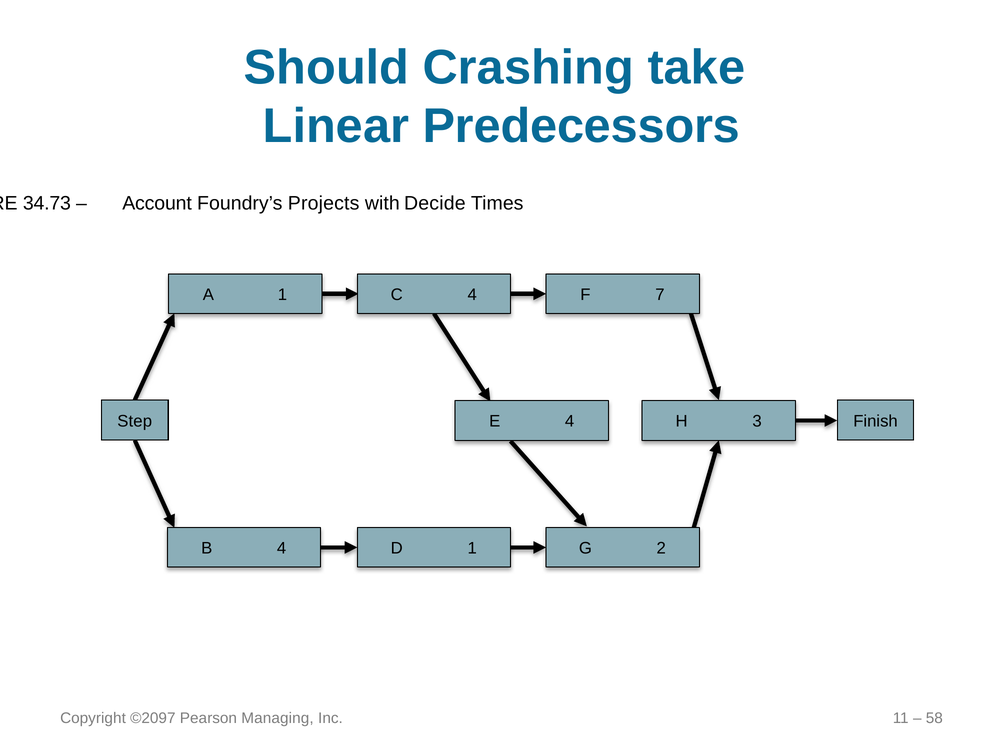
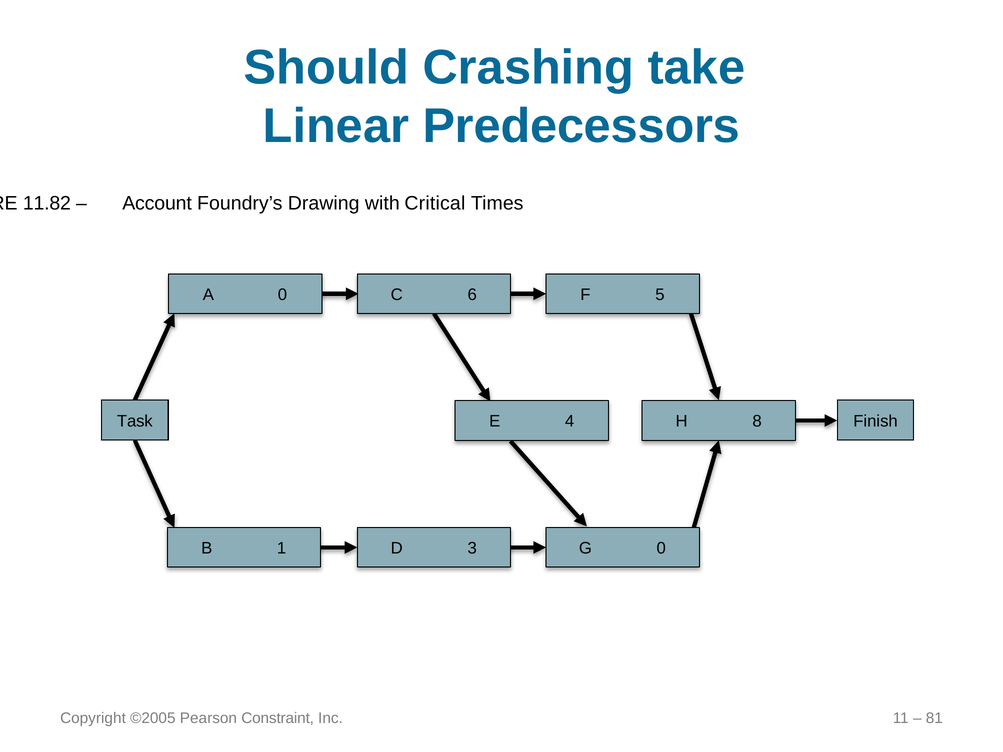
34.73: 34.73 -> 11.82 (47, 203)
Projects: Projects -> Drawing (324, 203)
Decide: Decide -> Critical (435, 203)
A 1: 1 -> 0 (282, 295)
C 4: 4 -> 6 (472, 295)
7: 7 -> 5 (660, 295)
Step: Step -> Task (135, 421)
3: 3 -> 8 (757, 422)
B 4: 4 -> 1 (282, 548)
D 1: 1 -> 3 (472, 548)
G 2: 2 -> 0 (661, 548)
©2097: ©2097 -> ©2005 (153, 718)
Managing: Managing -> Constraint (278, 718)
58: 58 -> 81 (934, 718)
